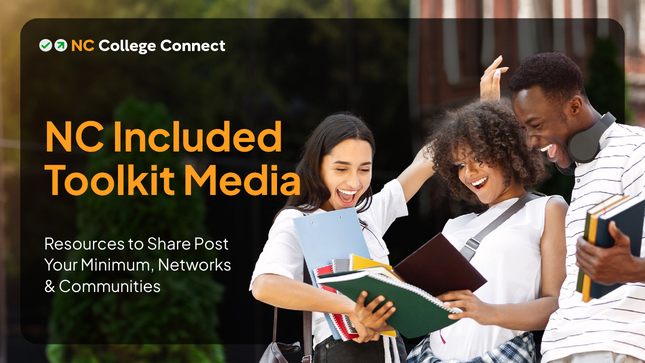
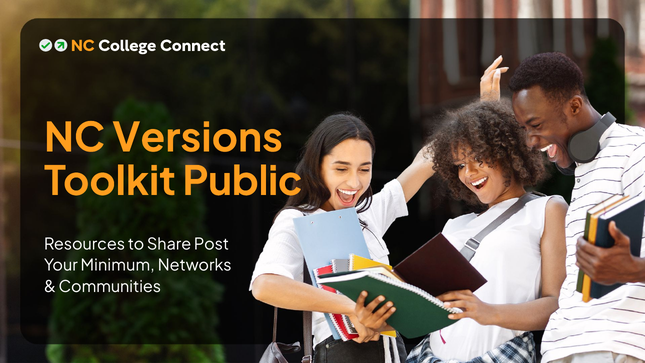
Included: Included -> Versions (198, 138)
Media: Media -> Public (242, 182)
